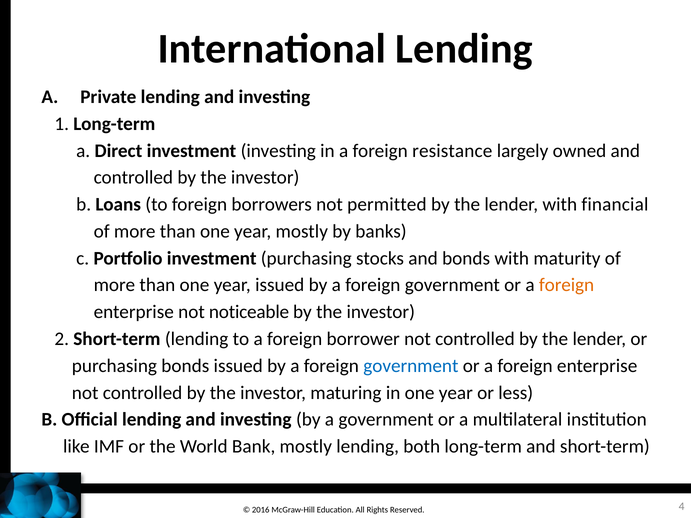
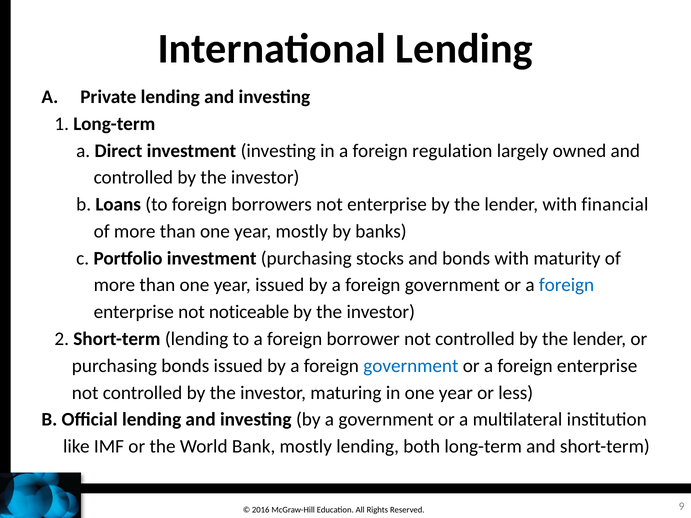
resistance: resistance -> regulation (452, 151)
not permitted: permitted -> enterprise (387, 205)
foreign colour: orange -> blue (567, 285)
4: 4 -> 9 (682, 507)
